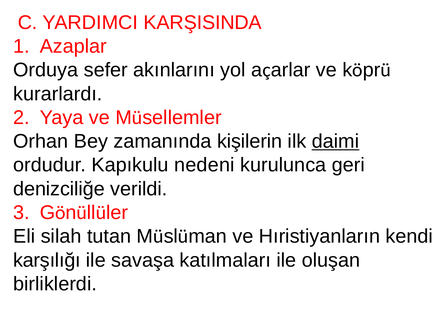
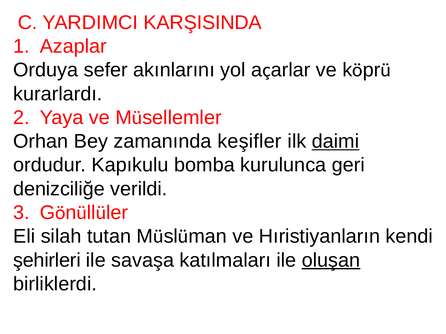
kişilerin: kişilerin -> keşifler (249, 142)
nedeni: nedeni -> bomba (204, 165)
karşılığı: karşılığı -> şehirleri (47, 261)
oluşan underline: none -> present (331, 261)
